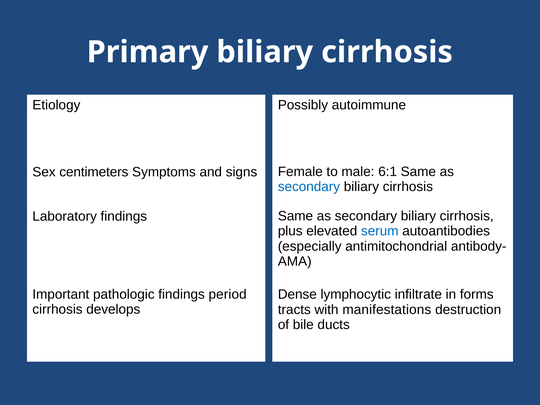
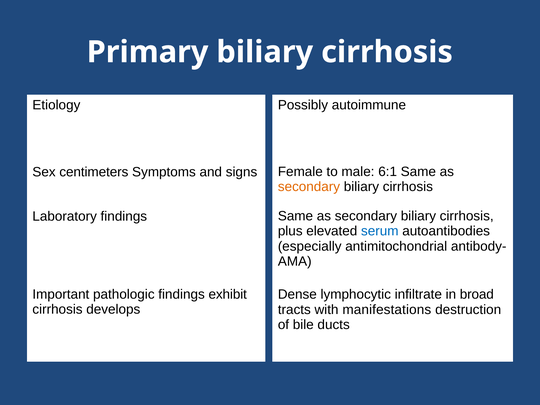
secondary colour: blue -> orange (309, 187)
period: period -> exhibit (228, 294)
forms: forms -> broad (477, 295)
